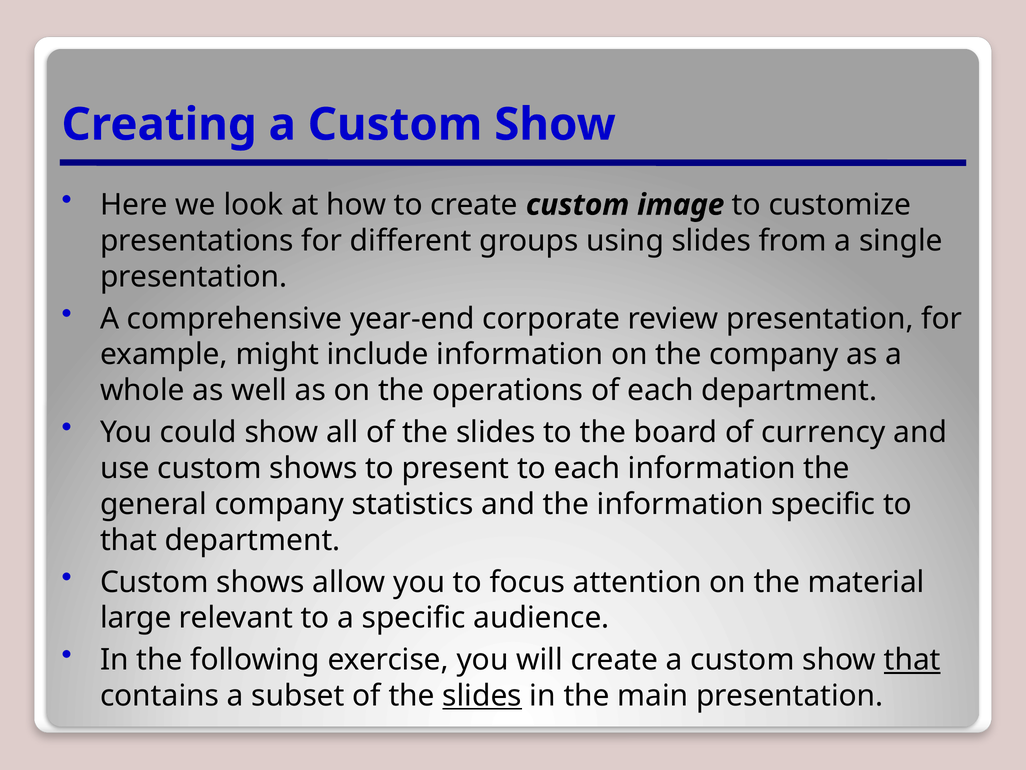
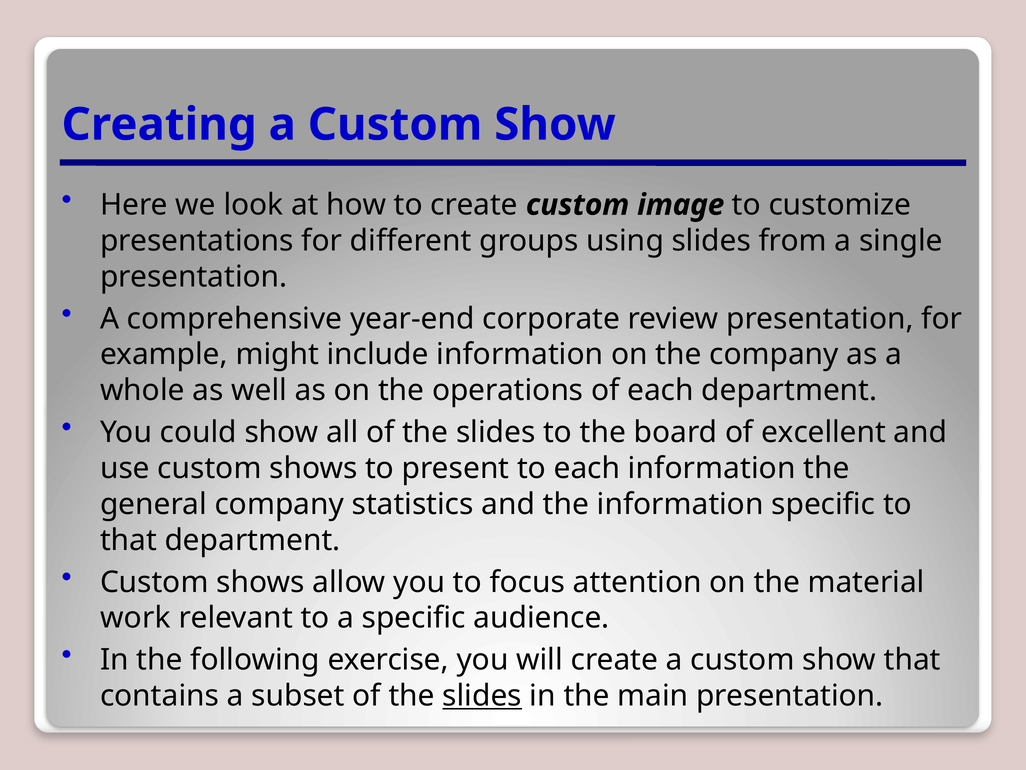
currency: currency -> excellent (823, 432)
large: large -> work (135, 618)
that underline: present -> none (912, 660)
